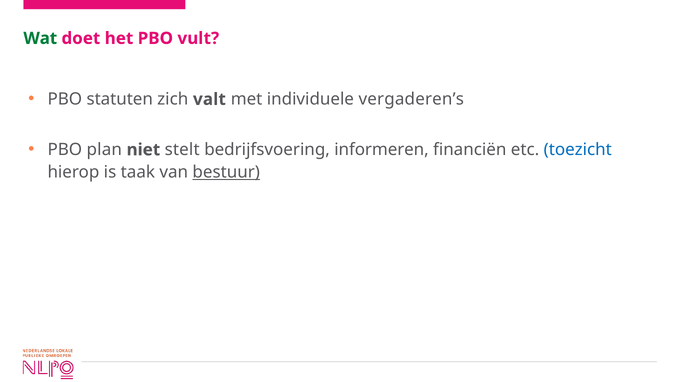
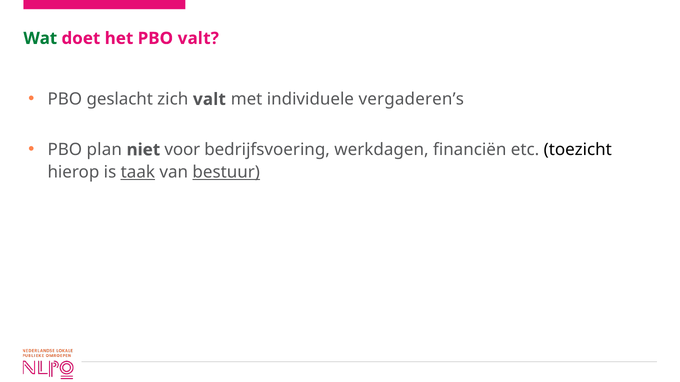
PBO vult: vult -> valt (198, 38)
statuten: statuten -> geslacht (120, 99)
stelt: stelt -> voor (182, 150)
informeren: informeren -> werkdagen (381, 150)
toezicht colour: blue -> black (578, 150)
taak underline: none -> present (138, 172)
